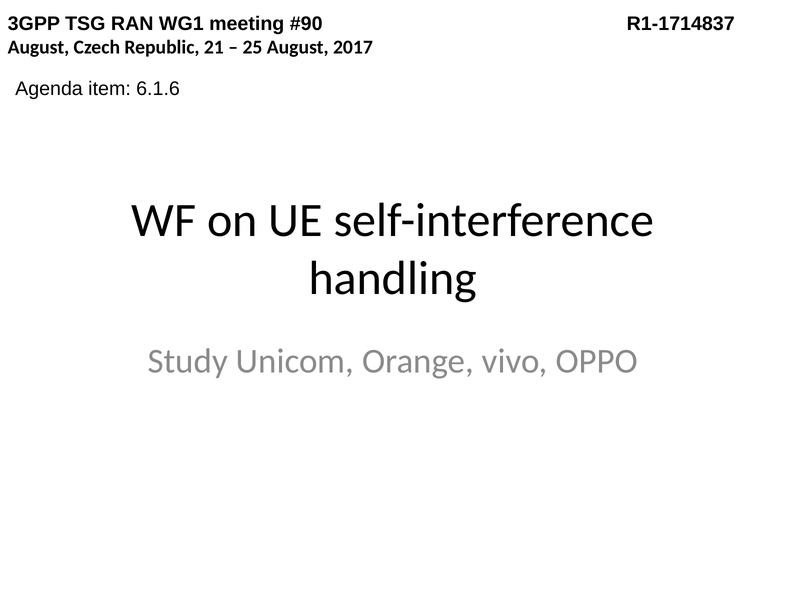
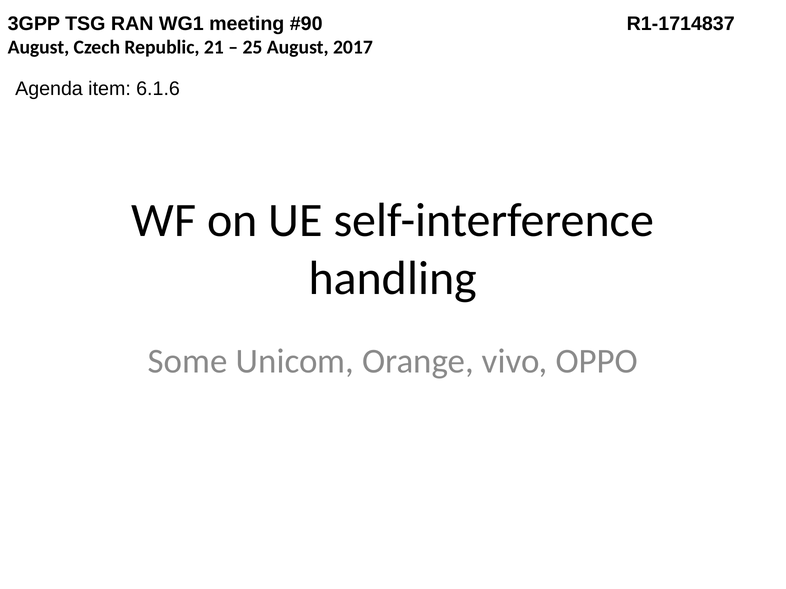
Study: Study -> Some (188, 361)
